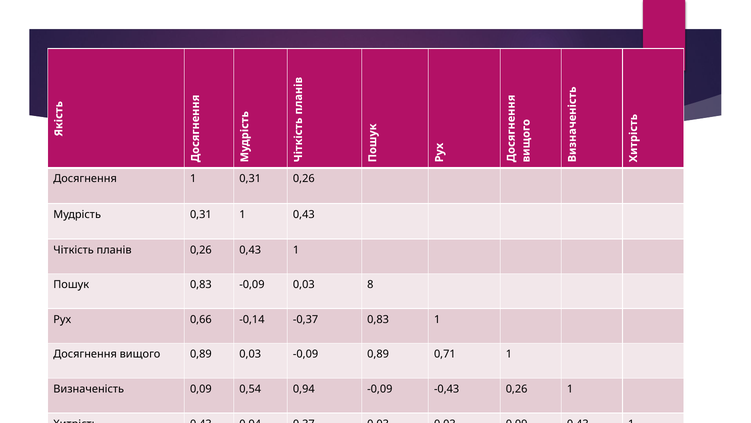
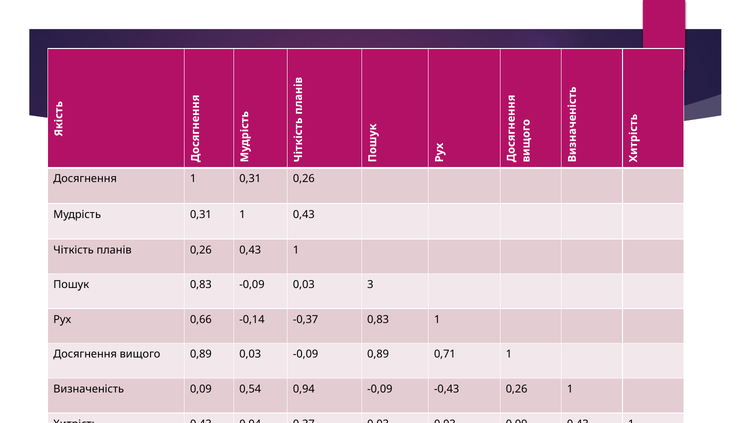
8: 8 -> 3 (370, 284)
